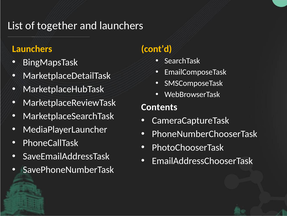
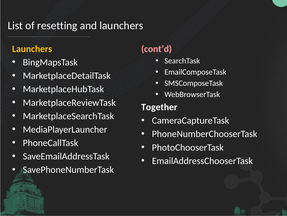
together: together -> resetting (57, 26)
cont’d colour: yellow -> pink (157, 49)
Contents: Contents -> Together (159, 107)
